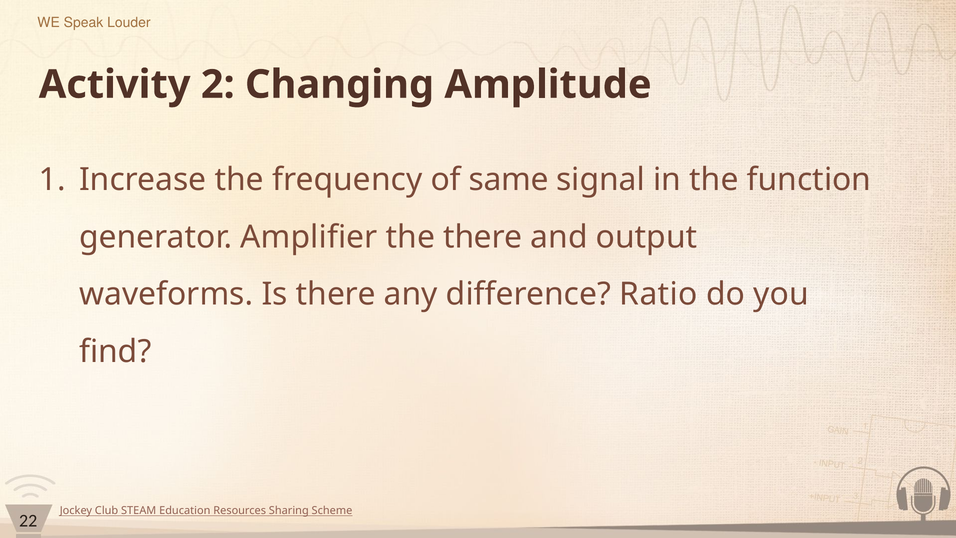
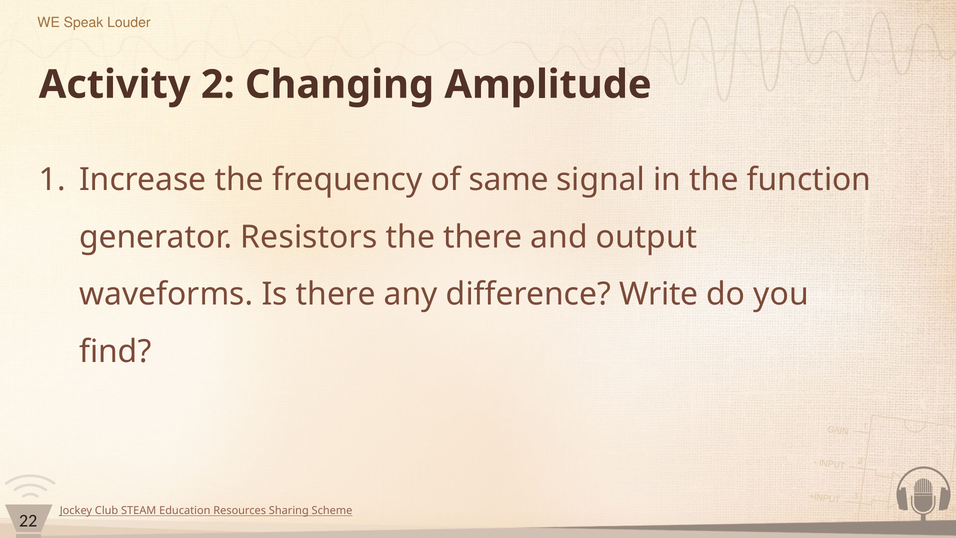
Amplifier: Amplifier -> Resistors (309, 237)
Ratio: Ratio -> Write (659, 294)
